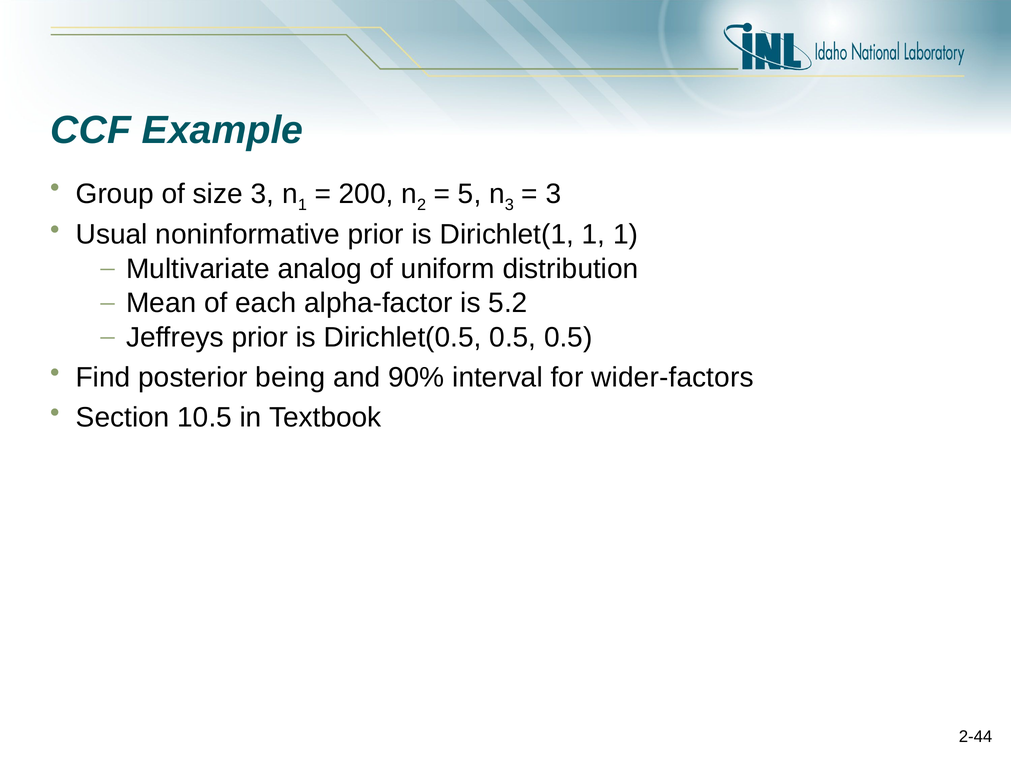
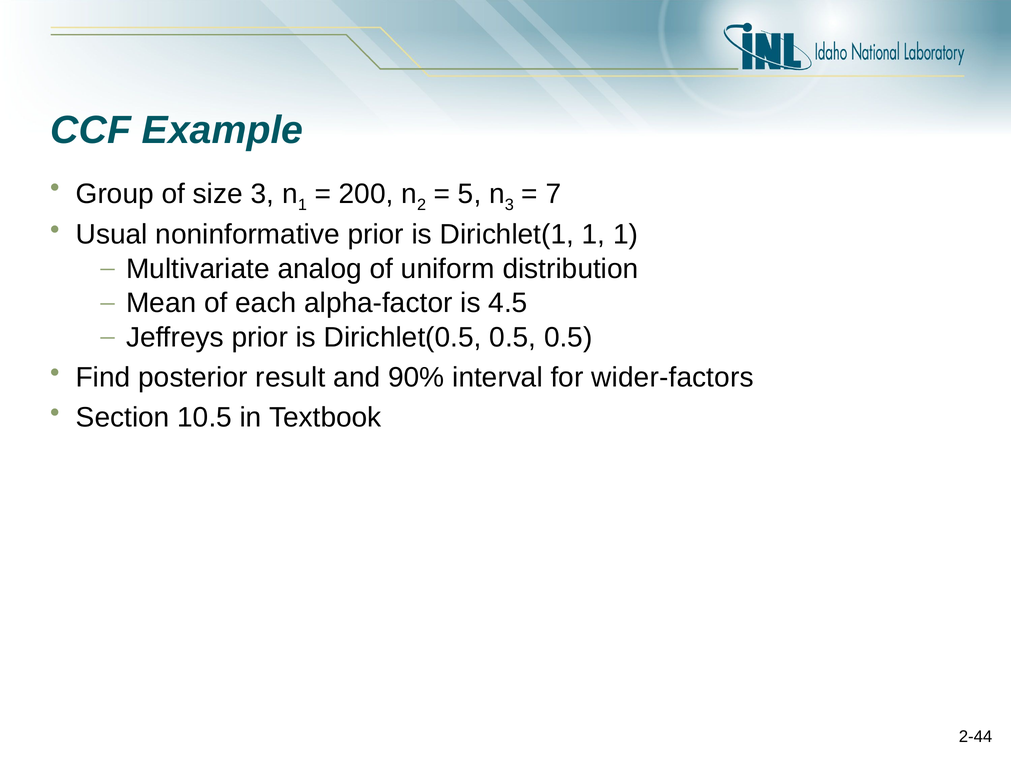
3: 3 -> 7 (554, 194)
5.2: 5.2 -> 4.5 (508, 303)
being: being -> result (290, 377)
